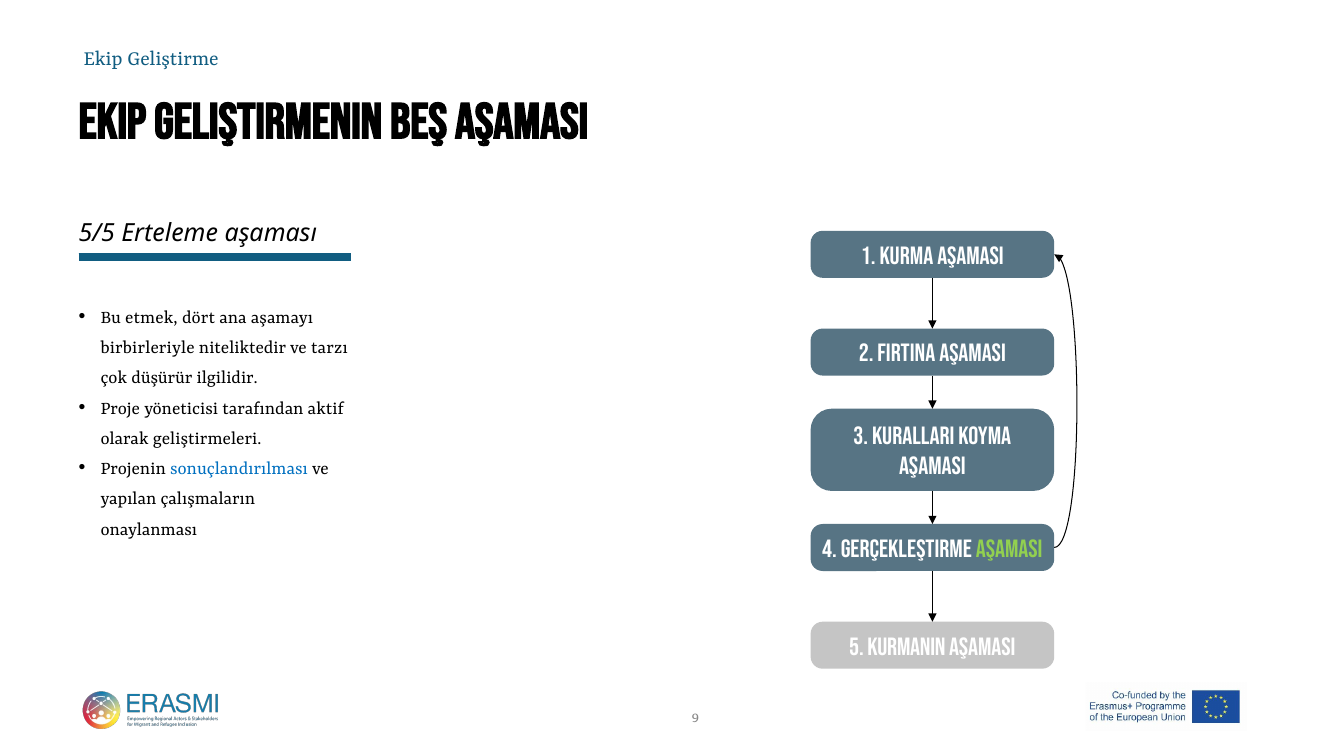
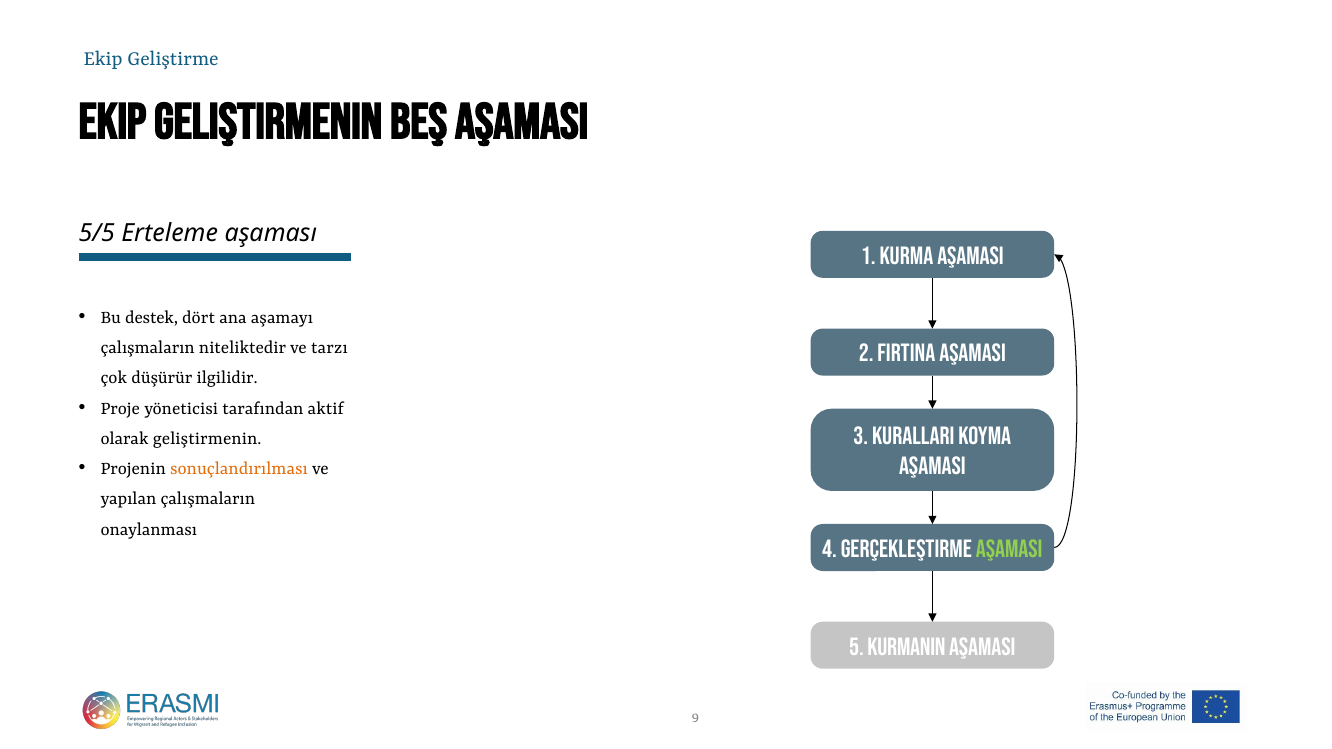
etmek: etmek -> destek (152, 317)
birbirleriyle: birbirleriyle -> çalışmaların (148, 347)
olarak geliştirmeleri: geliştirmeleri -> geliştirmenin (207, 438)
sonuçlandırılması colour: blue -> orange (239, 468)
